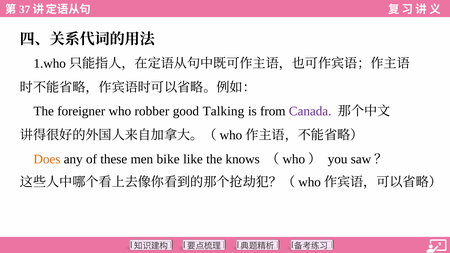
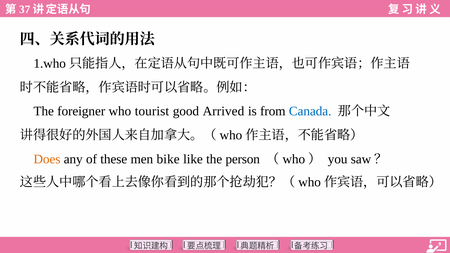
robber: robber -> tourist (152, 111)
Talking: Talking -> Arrived (223, 111)
Canada colour: purple -> blue (310, 111)
knows: knows -> person (243, 159)
